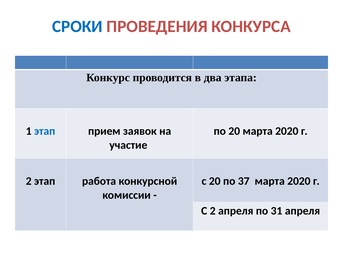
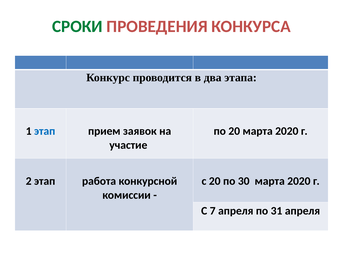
СРОКИ colour: blue -> green (77, 26)
37: 37 -> 30 (244, 181)
С 2: 2 -> 7 (213, 211)
